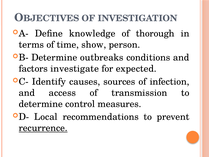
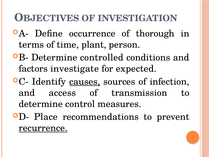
knowledge: knowledge -> occurrence (92, 33)
show: show -> plant (94, 45)
outbreaks: outbreaks -> controlled (102, 57)
causes underline: none -> present (85, 82)
Local: Local -> Place (46, 117)
